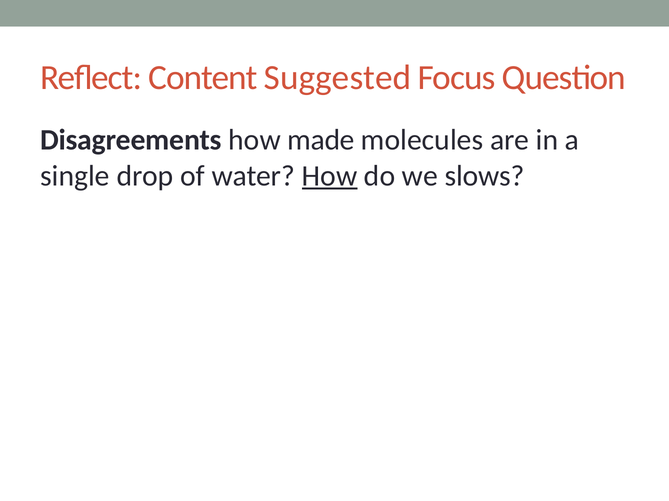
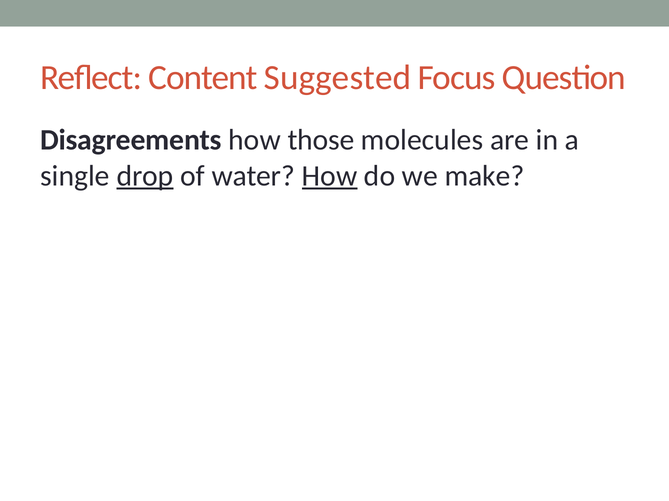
made: made -> those (321, 140)
drop underline: none -> present (145, 176)
slows: slows -> make (484, 176)
